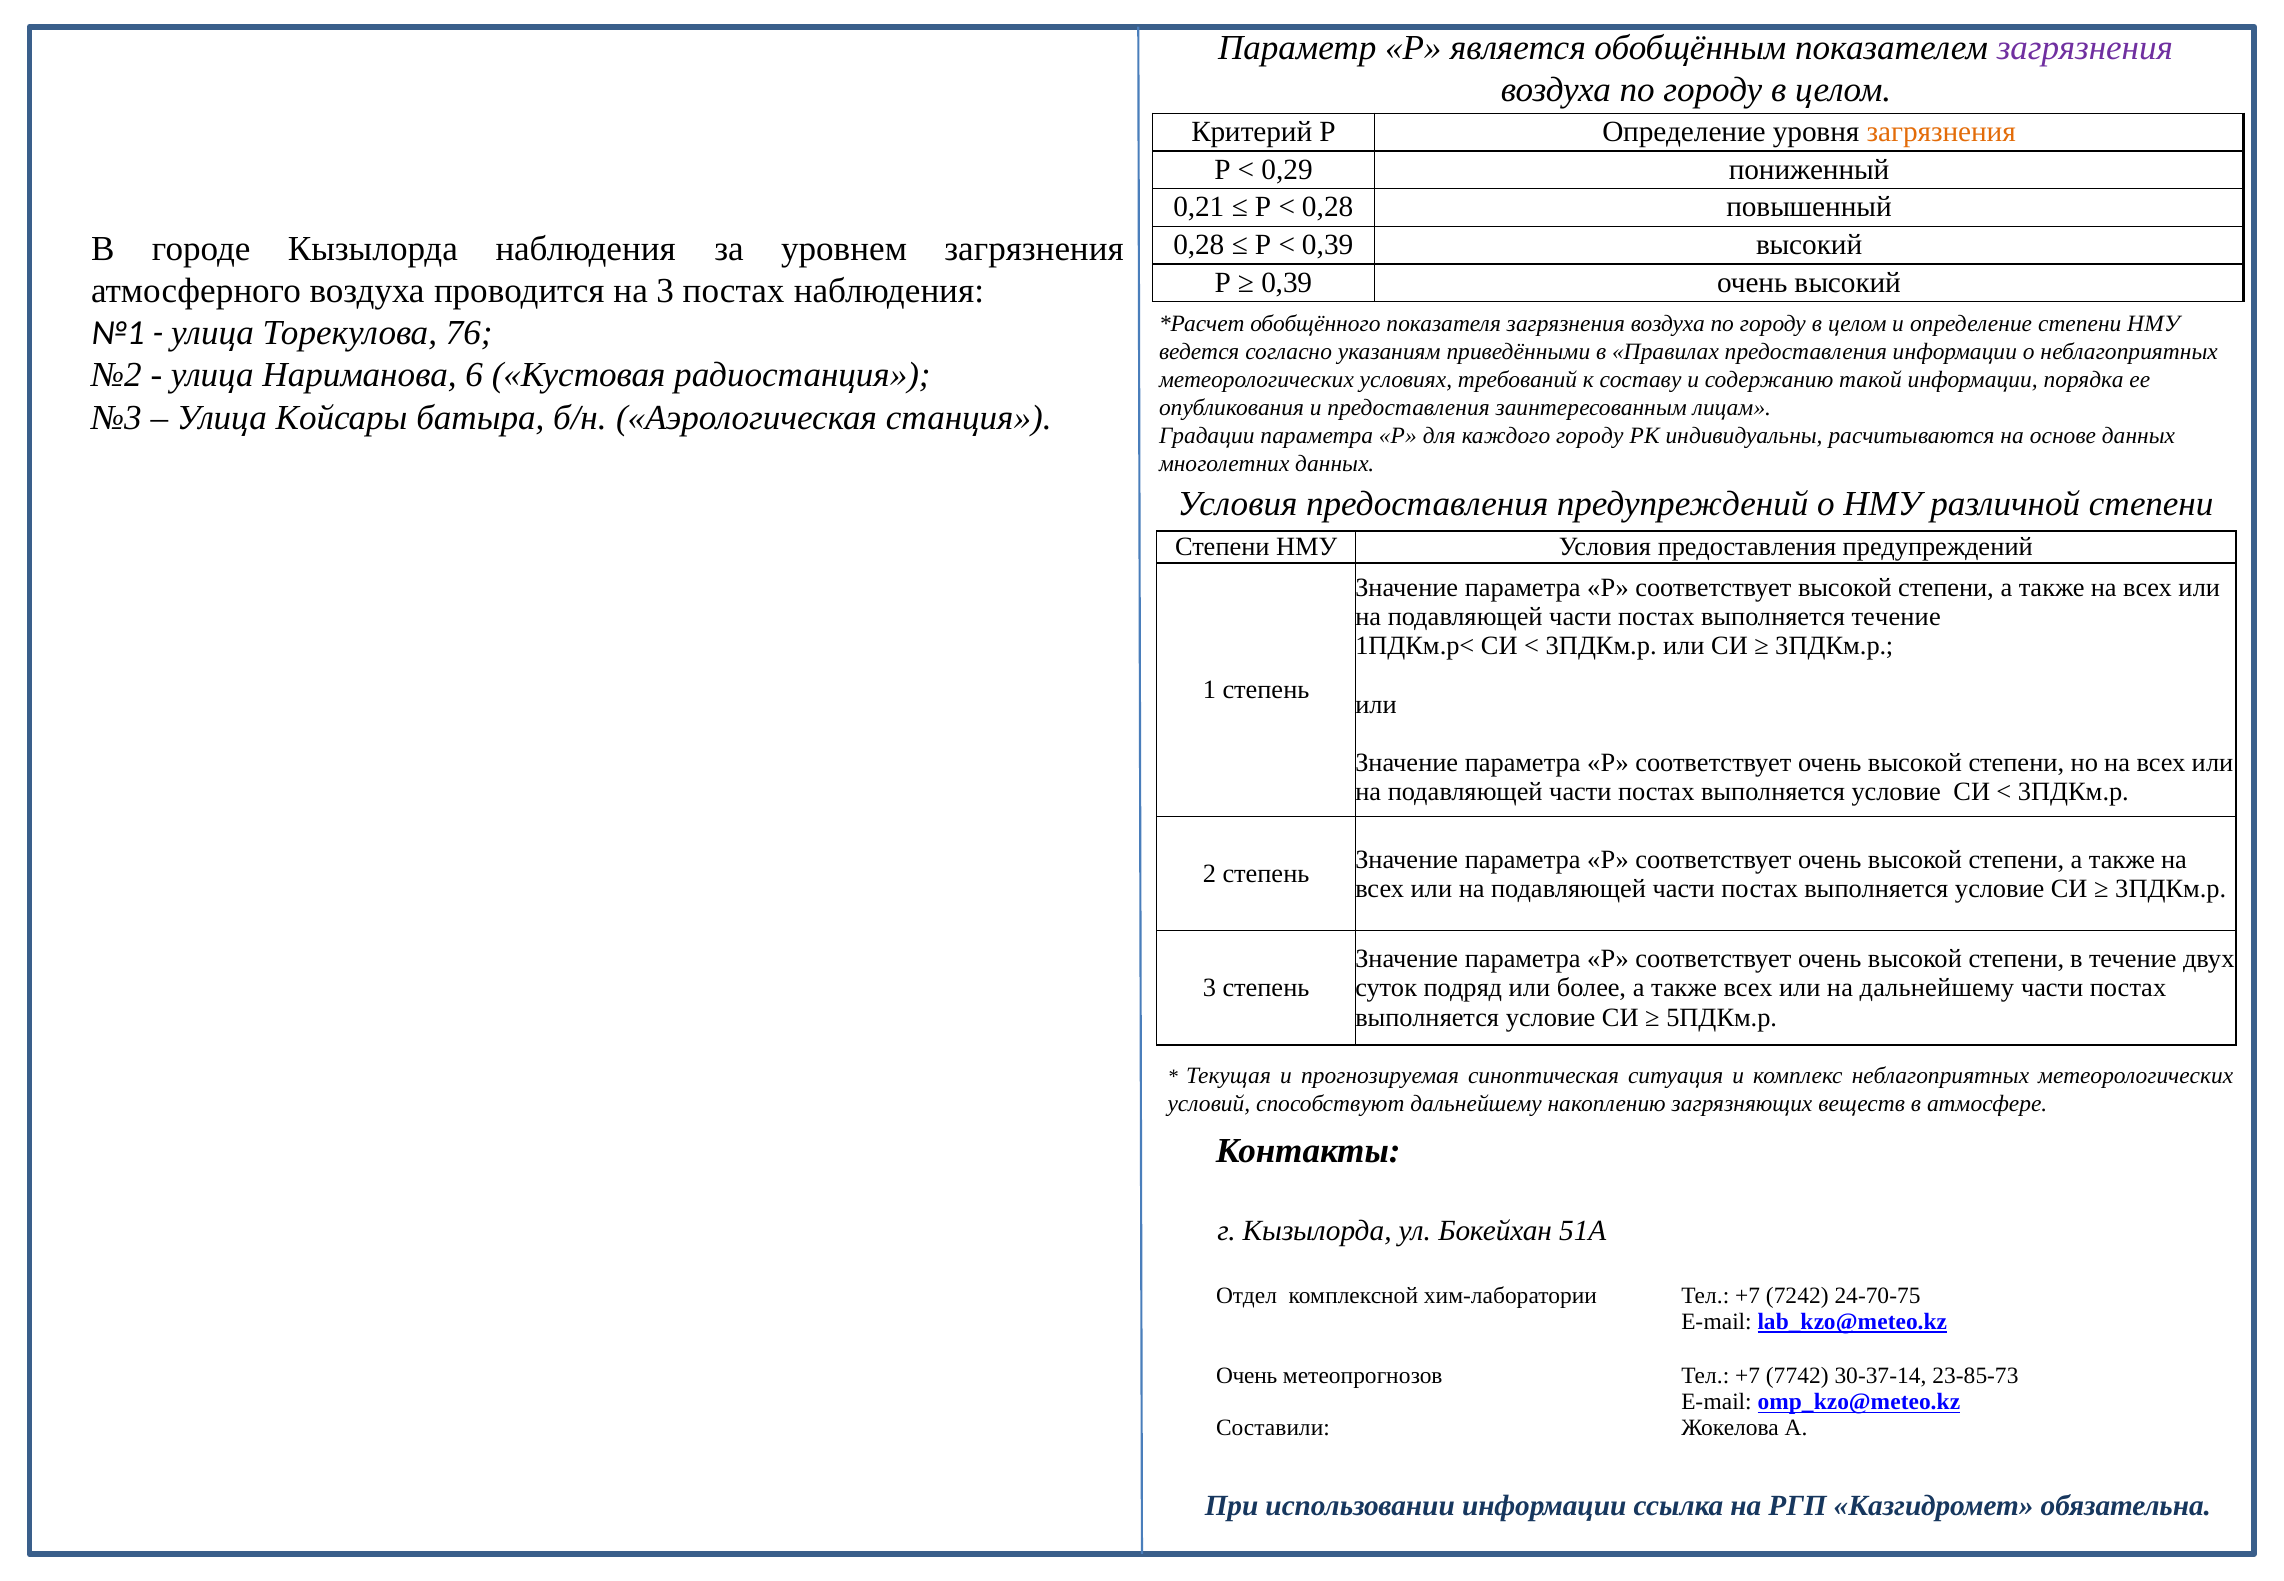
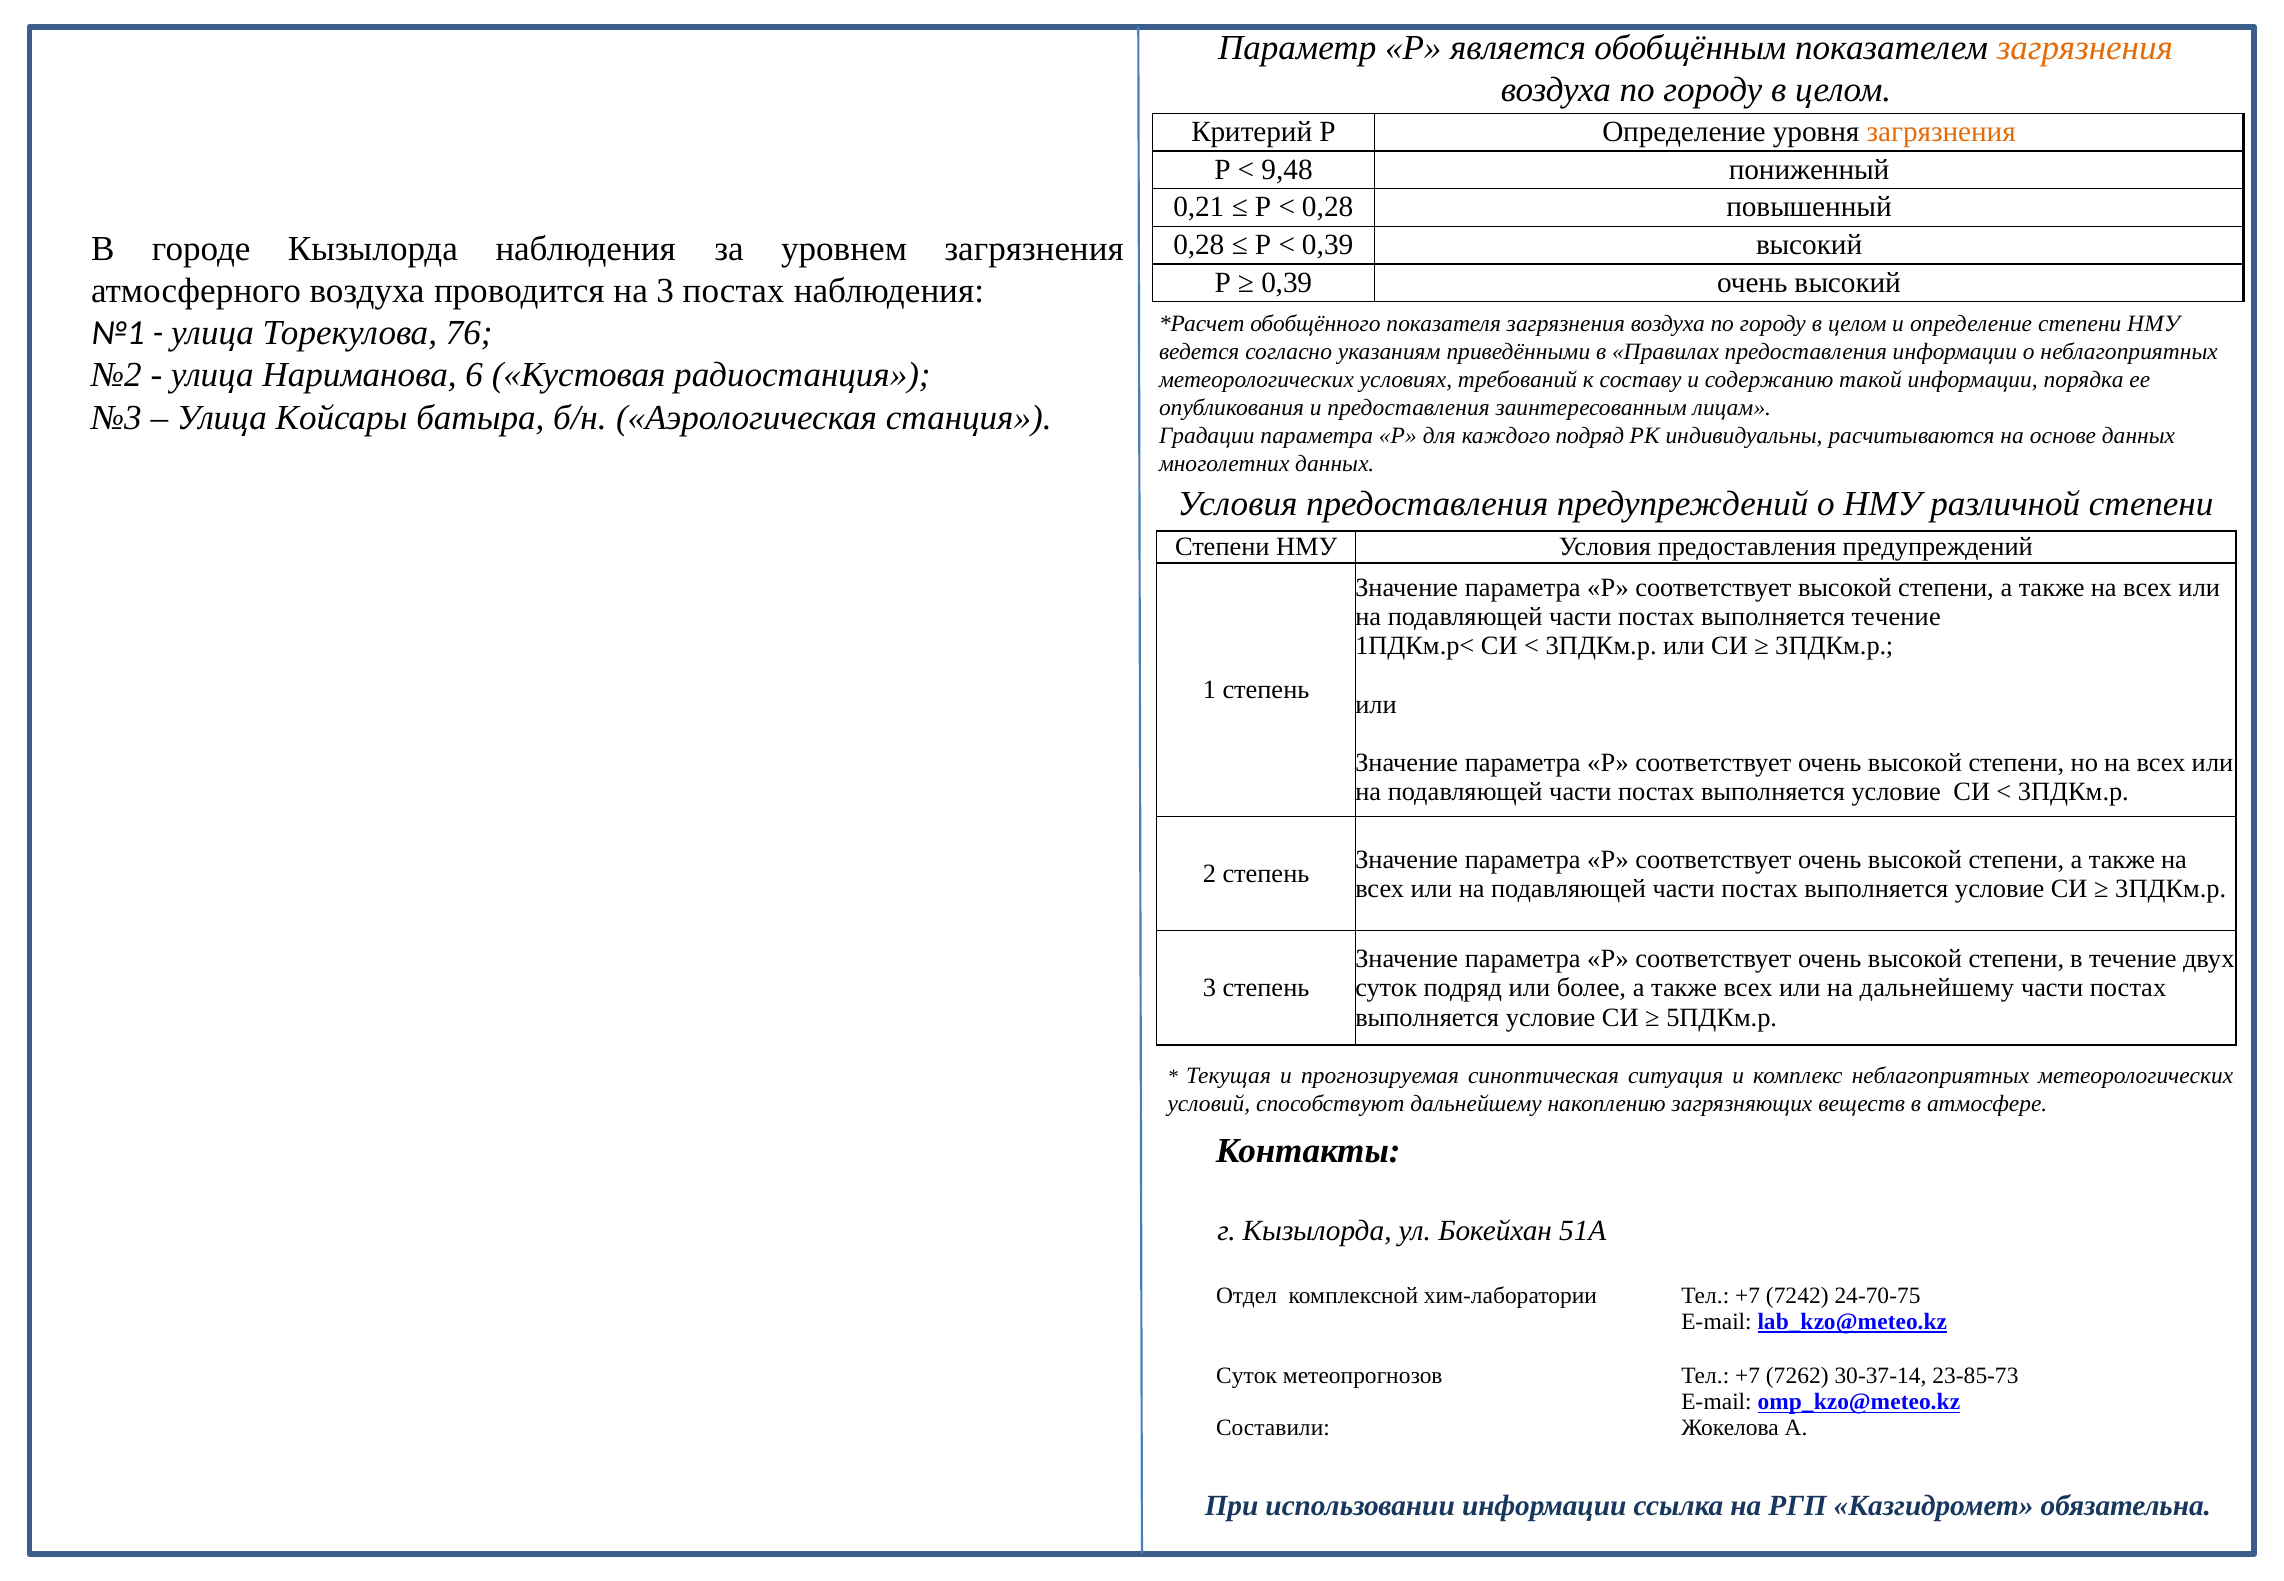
загрязнения colour: purple -> orange (2085, 48)
0,29: 0,29 -> 9,48 (1287, 170)
каждого городу: городу -> подряд (1590, 436)
Очень: Очень -> Суток (1247, 1376)
7742: 7742 -> 7262 (1797, 1376)
